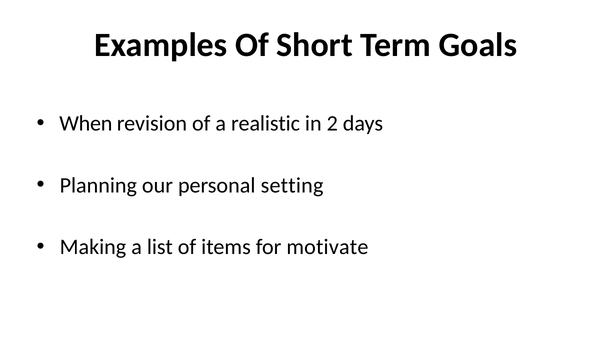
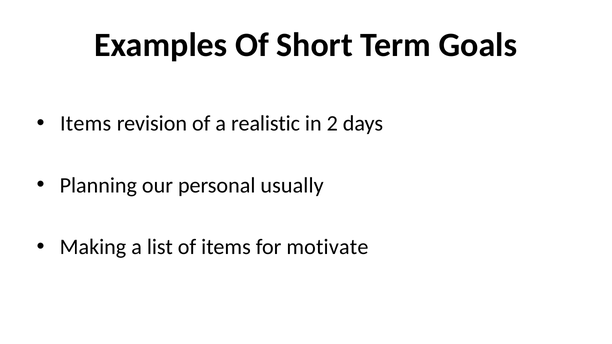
When: When -> Items (86, 124)
setting: setting -> usually (292, 186)
